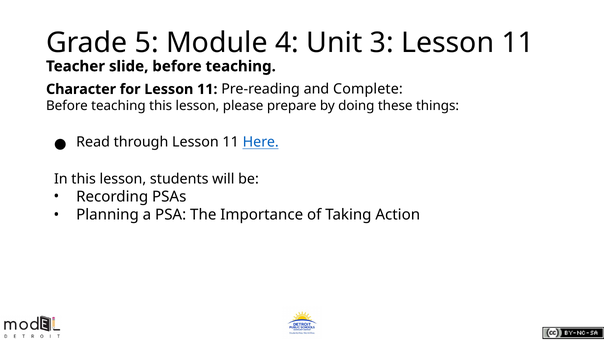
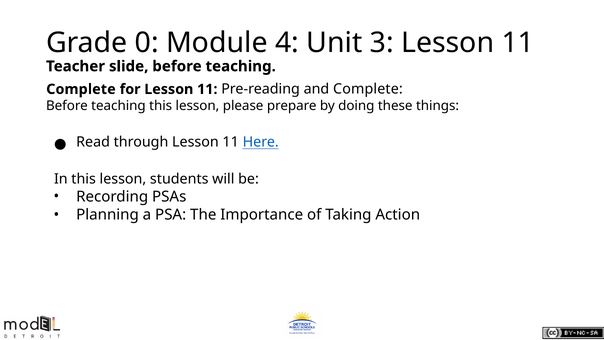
5: 5 -> 0 (147, 43)
Character: Character -> Complete (81, 89)
